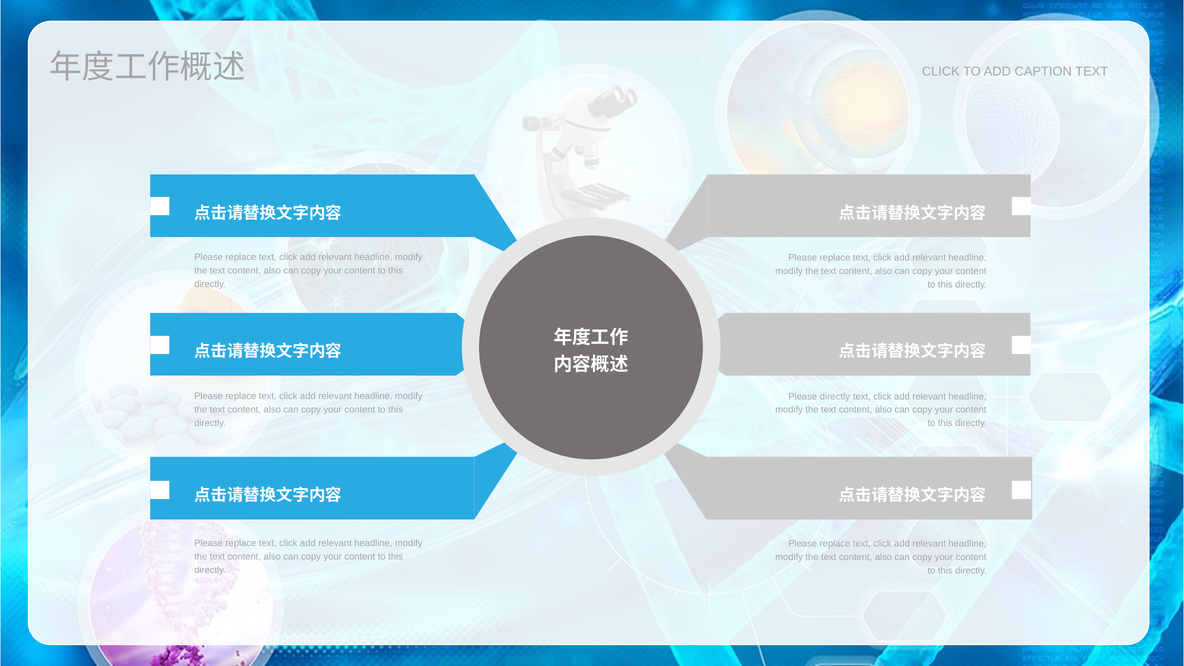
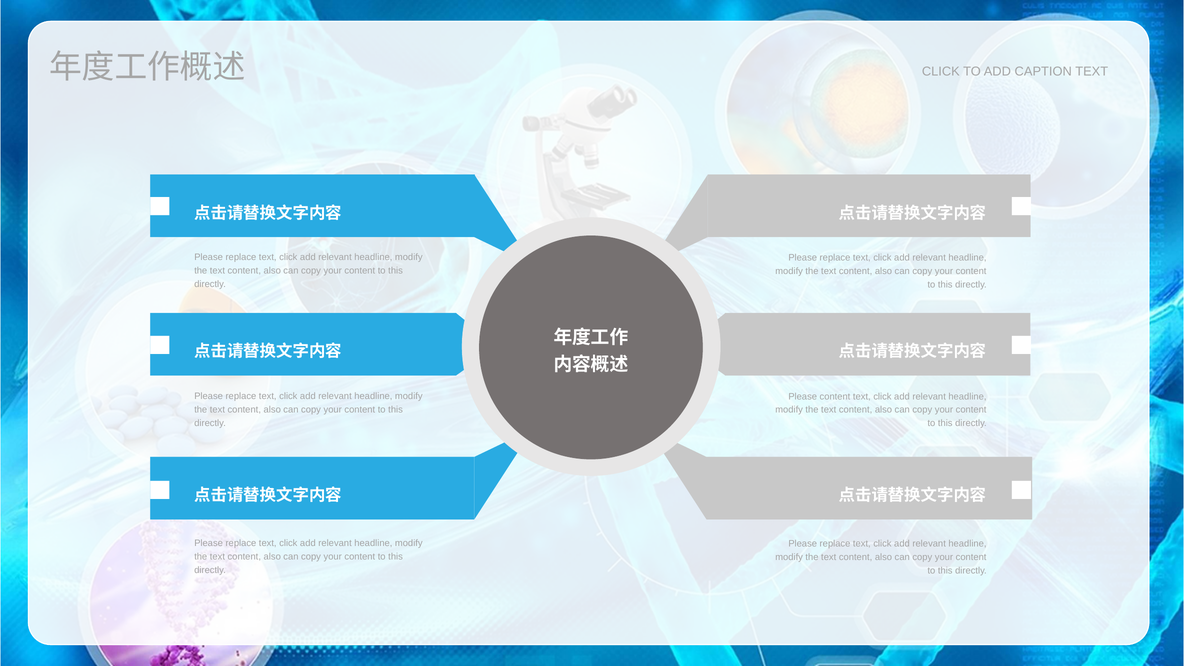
Please directly: directly -> content (835, 396)
